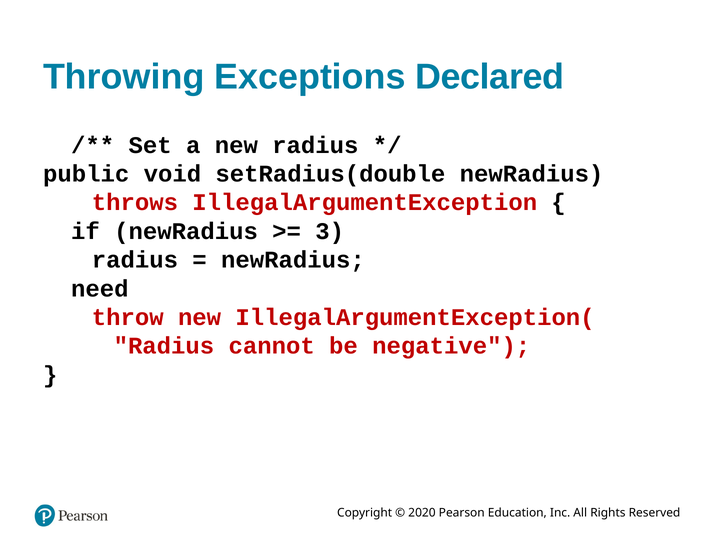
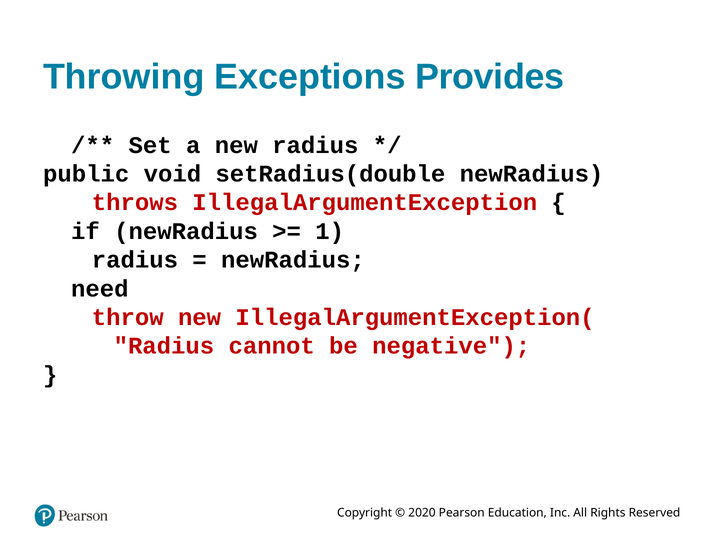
Declared: Declared -> Provides (490, 77)
3: 3 -> 1 (330, 231)
